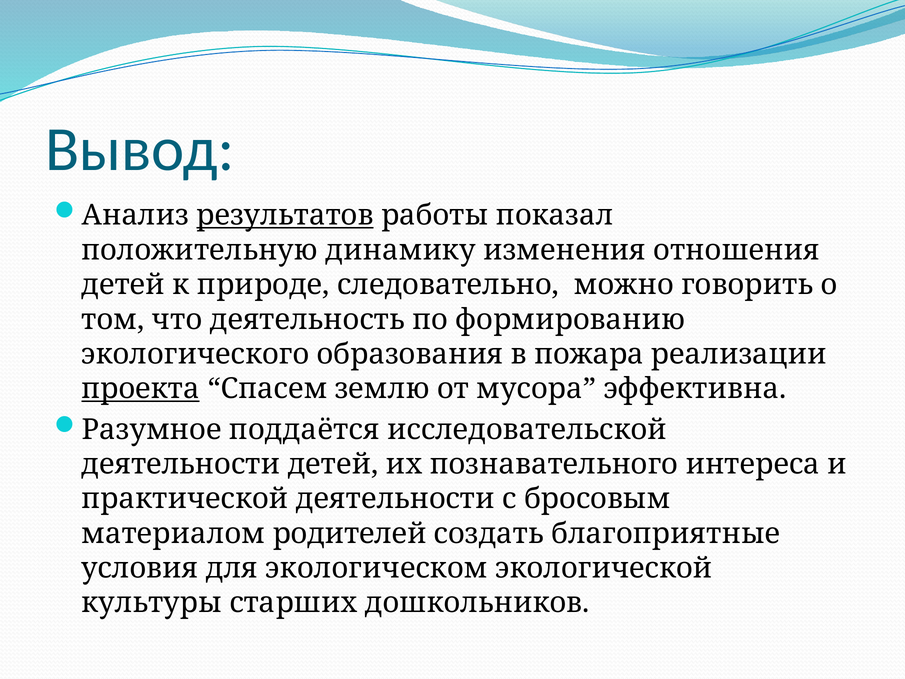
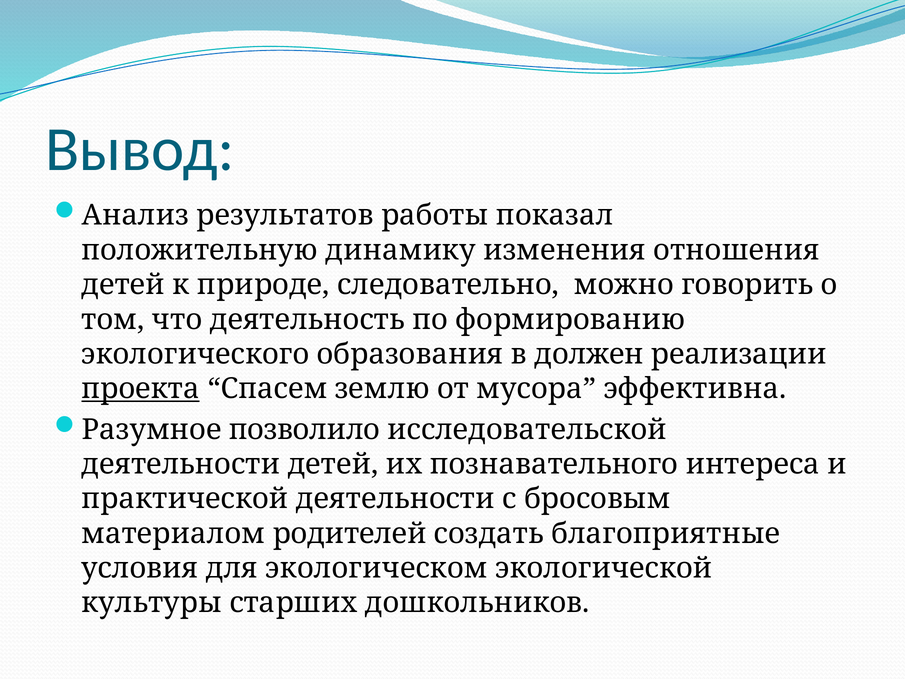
результатов underline: present -> none (285, 215)
пожара: пожара -> должен (589, 354)
поддаётся: поддаётся -> позволило (304, 429)
